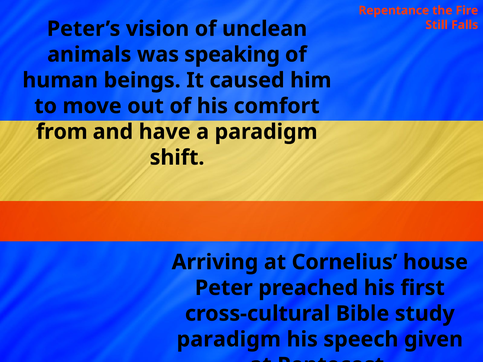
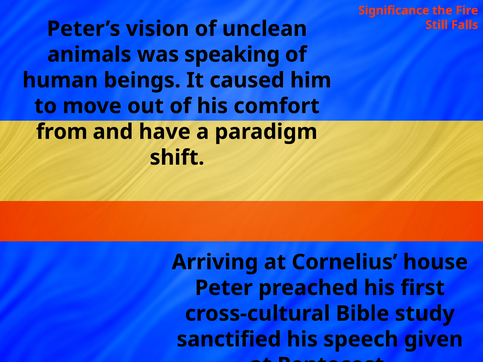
Repentance: Repentance -> Significance (394, 10)
paradigm: paradigm -> sanctified (229, 340)
